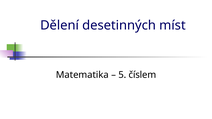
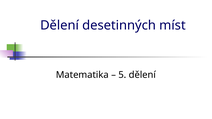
5 číslem: číslem -> dělení (142, 75)
